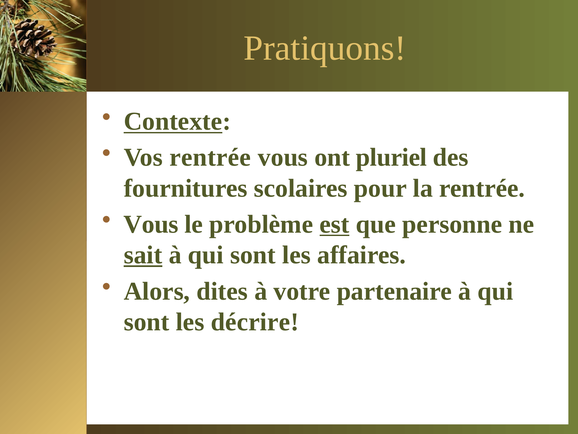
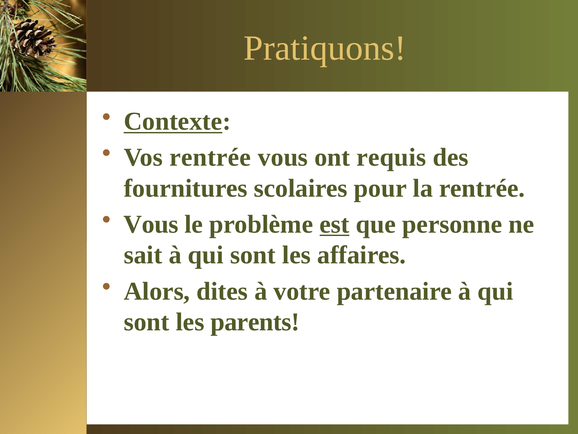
pluriel: pluriel -> requis (391, 157)
sait underline: present -> none (143, 255)
décrire: décrire -> parents (255, 322)
